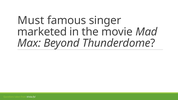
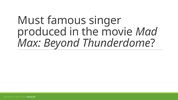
marketed: marketed -> produced (42, 32)
